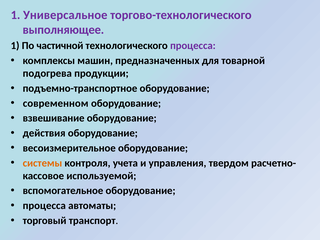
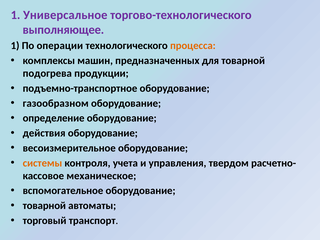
частичной: частичной -> операции (60, 46)
процесса colour: purple -> orange (193, 46)
современном: современном -> газообразном (56, 103)
взвешивание: взвешивание -> определение (54, 118)
используемой: используемой -> механическое (101, 176)
процесса: процесса -> товарной (44, 206)
